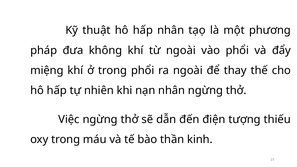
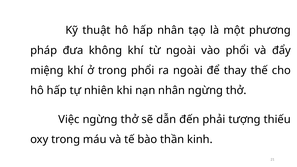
điện: điện -> phải (214, 119)
